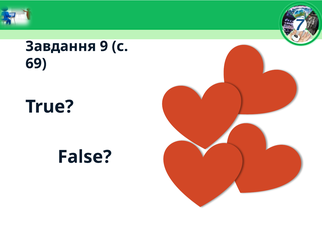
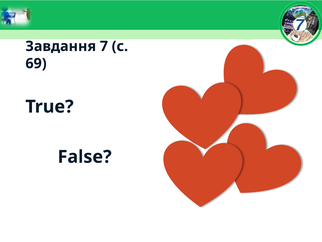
Завдання 9: 9 -> 7 (104, 46)
